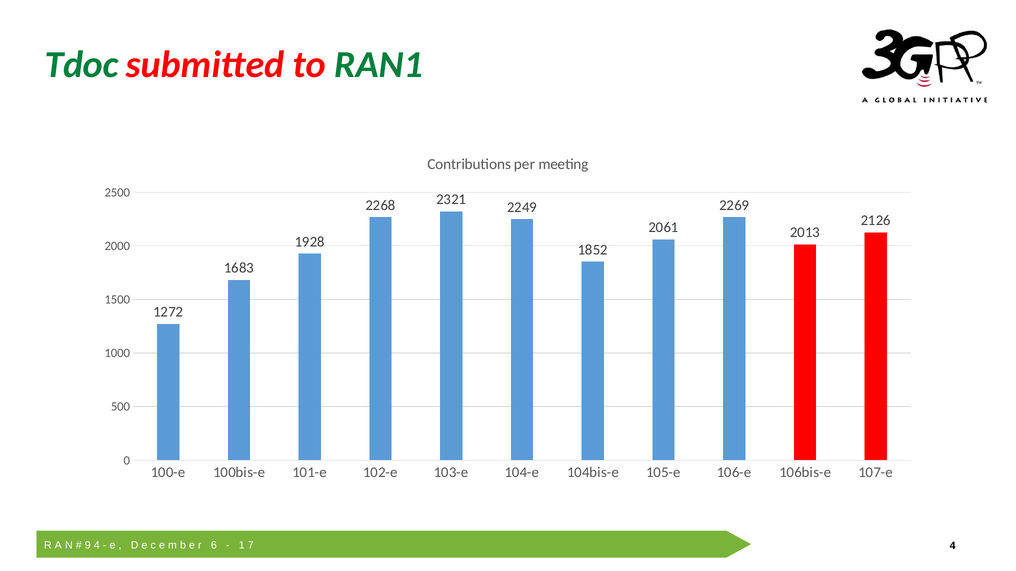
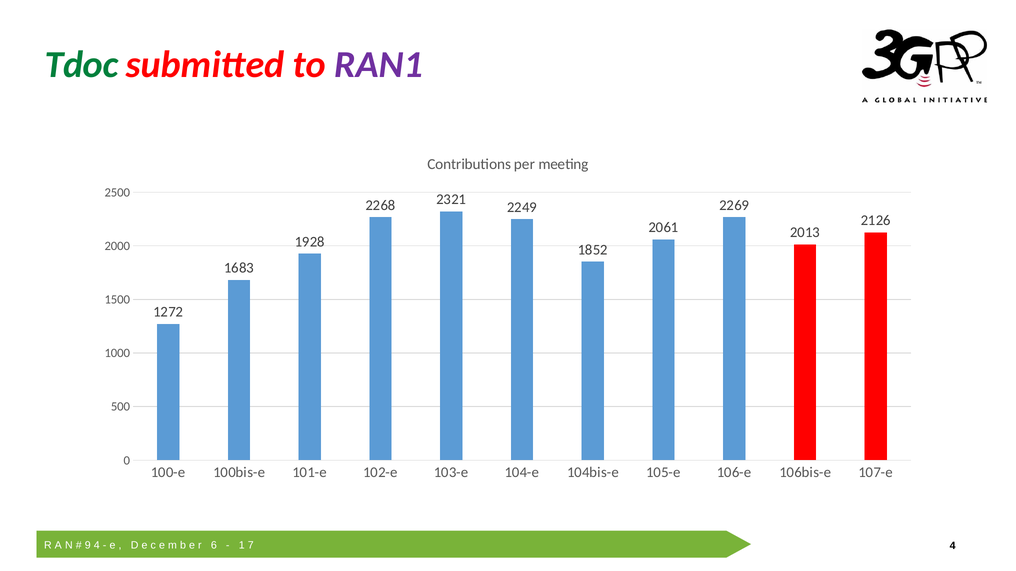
RAN1 colour: green -> purple (379, 65)
